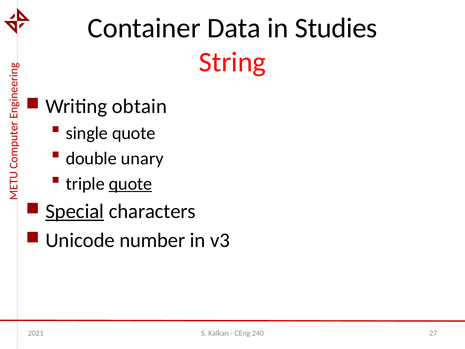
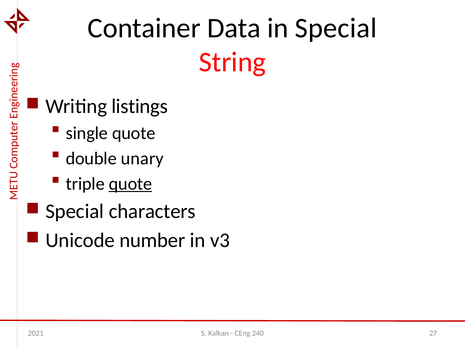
in Studies: Studies -> Special (336, 28)
obtain: obtain -> listings (140, 106)
Special underline: present -> none (75, 211)
